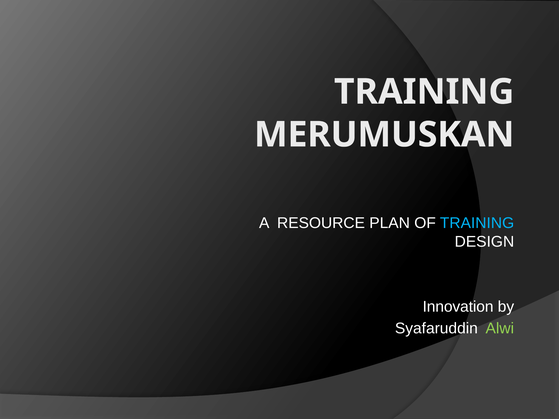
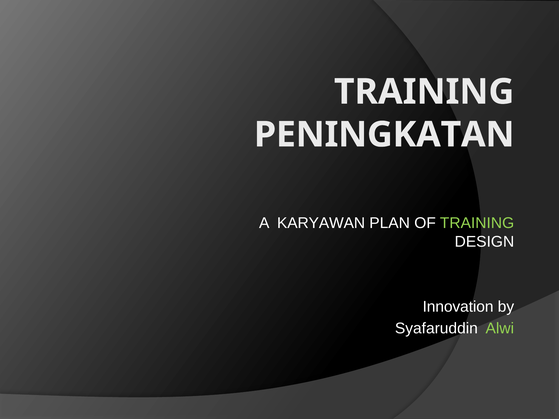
MERUMUSKAN: MERUMUSKAN -> PENINGKATAN (384, 135)
RESOURCE: RESOURCE -> KARYAWAN (321, 223)
TRAINING colour: light blue -> light green (477, 223)
